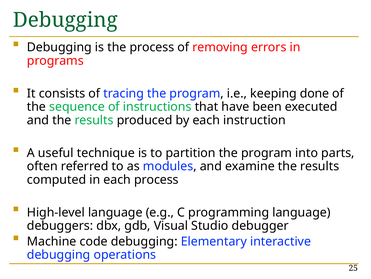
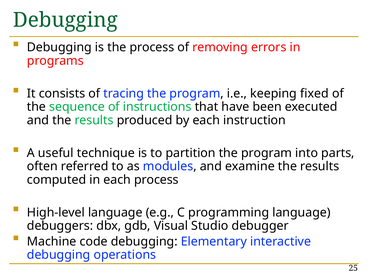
done: done -> fixed (314, 93)
